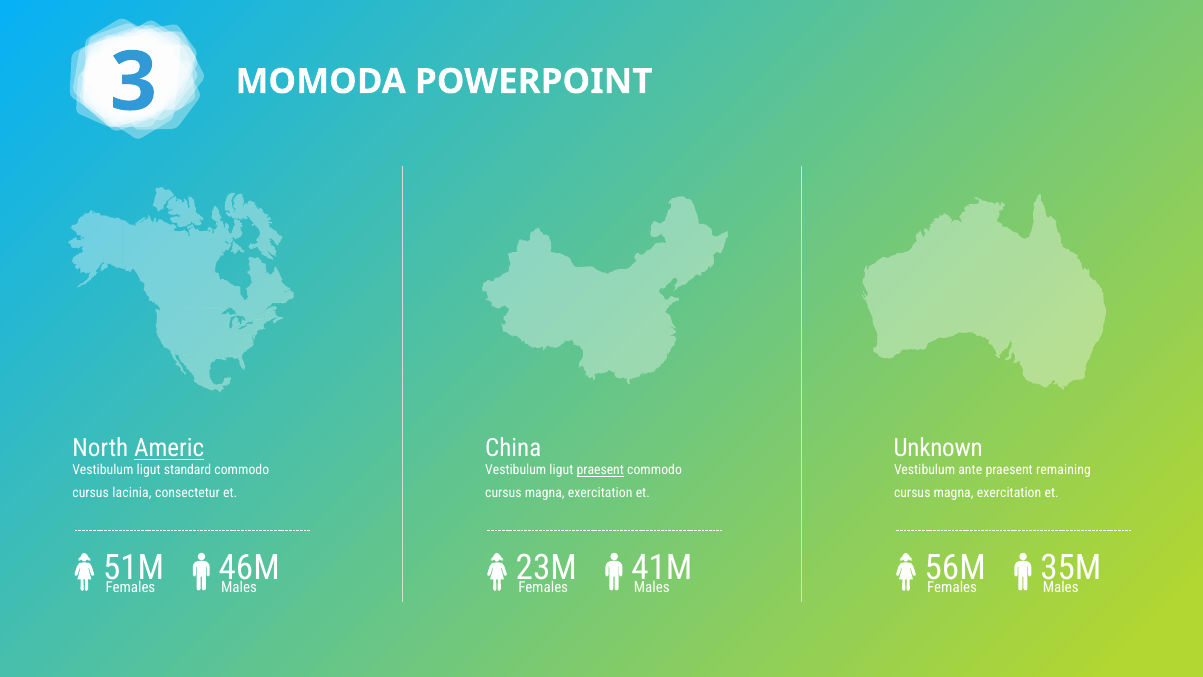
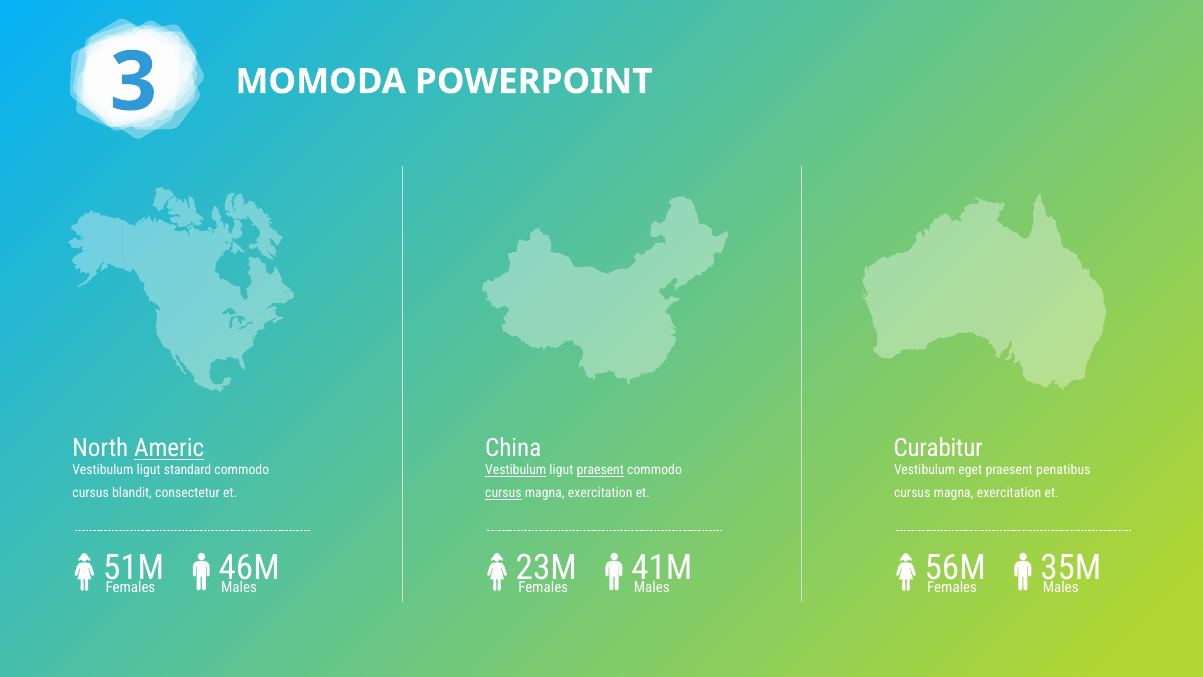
Unknown: Unknown -> Curabitur (938, 448)
Vestibulum underline: none -> present (516, 470)
ante: ante -> eget (970, 470)
remaining: remaining -> penatibus (1063, 470)
lacinia: lacinia -> blandit (132, 493)
cursus underline: none -> present (503, 493)
